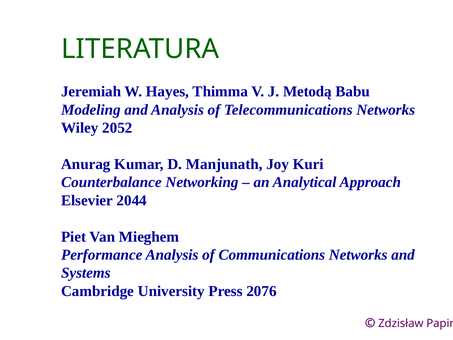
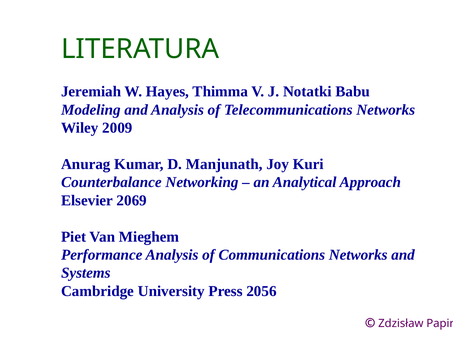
Metodą: Metodą -> Notatki (307, 92)
2052: 2052 -> 2009 (117, 128)
2044: 2044 -> 2069 (132, 200)
2076: 2076 -> 2056 (262, 291)
